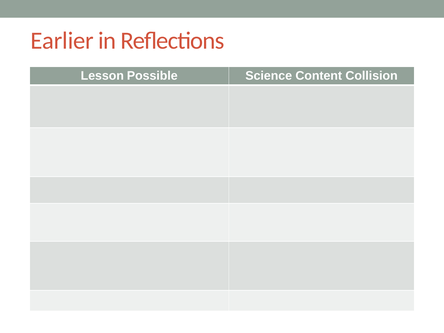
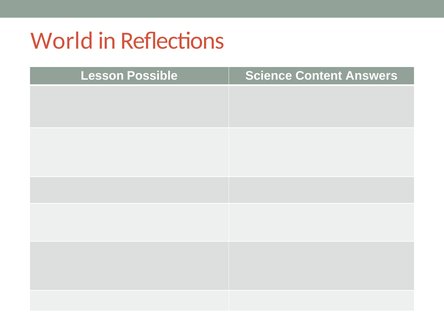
Earlier: Earlier -> World (62, 41)
Collision: Collision -> Answers (372, 76)
